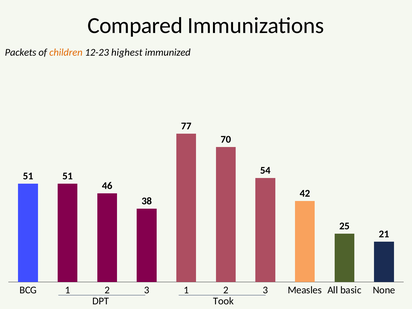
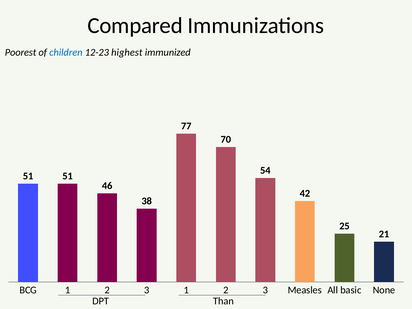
Packets: Packets -> Poorest (21, 52)
children colour: orange -> blue (66, 52)
Took: Took -> Than (223, 301)
